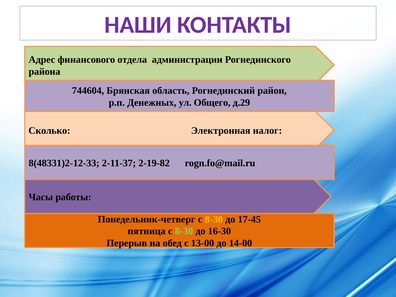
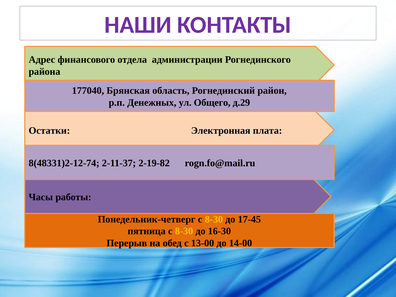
744604: 744604 -> 177040 (88, 91)
Сколько: Сколько -> Остатки (49, 131)
налог: налог -> плата (268, 131)
8(48331)2-12-33: 8(48331)2-12-33 -> 8(48331)2-12-74 (64, 163)
8-30 colour: light green -> yellow (184, 231)
